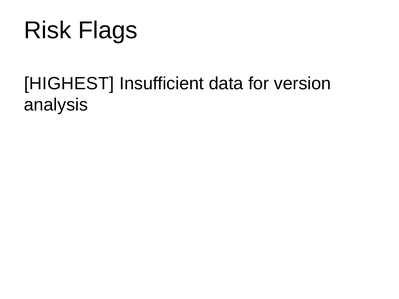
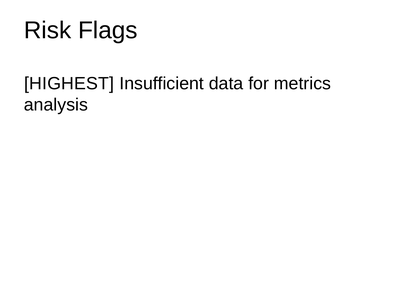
version: version -> metrics (302, 84)
